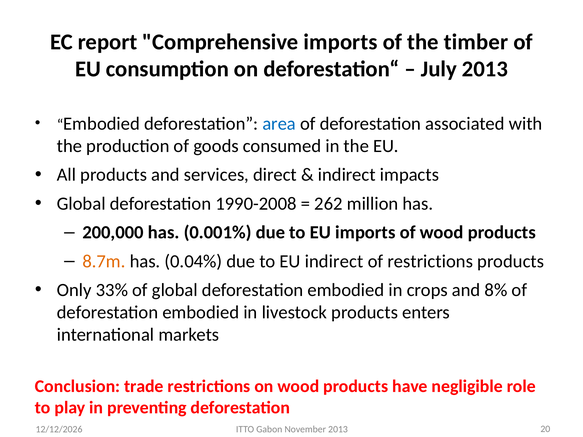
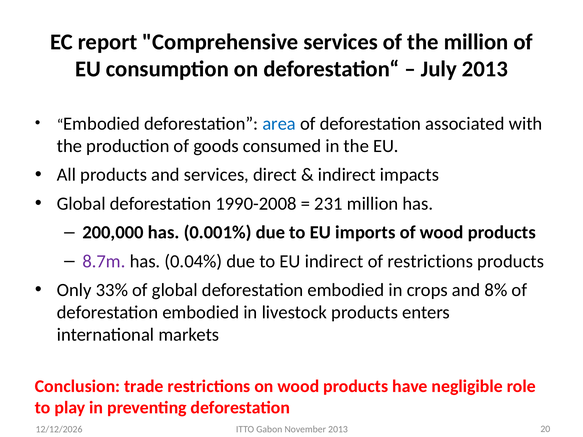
Comprehensive imports: imports -> services (341, 42)
the timber: timber -> million (476, 42)
262: 262 -> 231 (328, 204)
8.7m colour: orange -> purple (104, 261)
